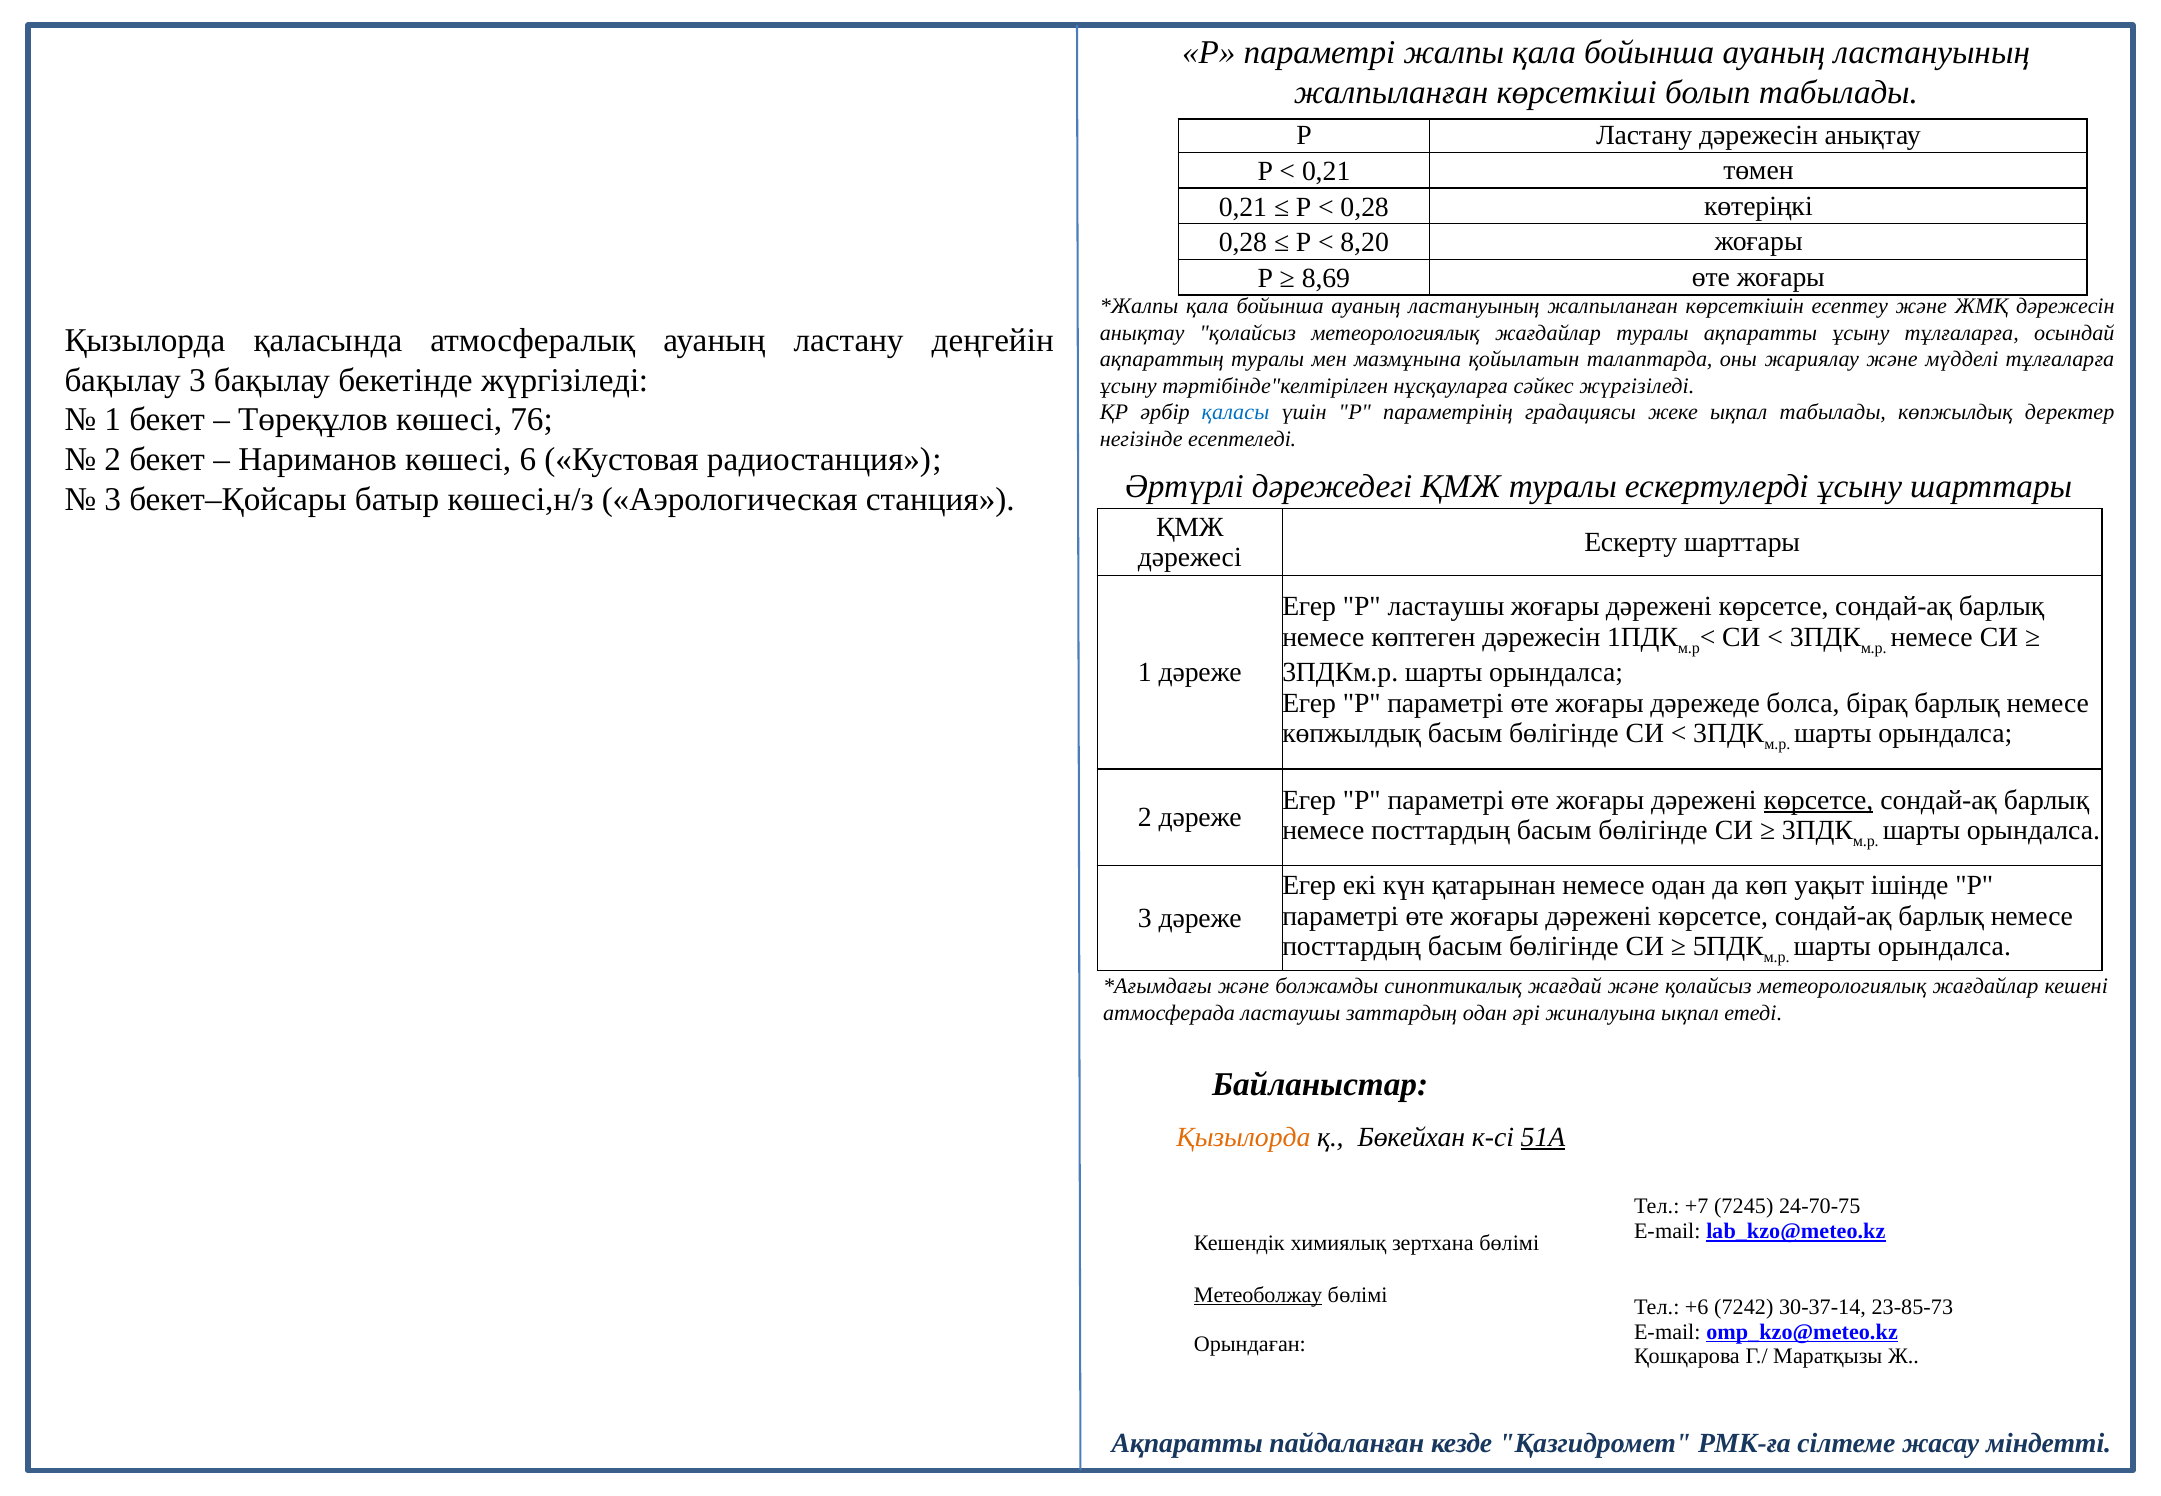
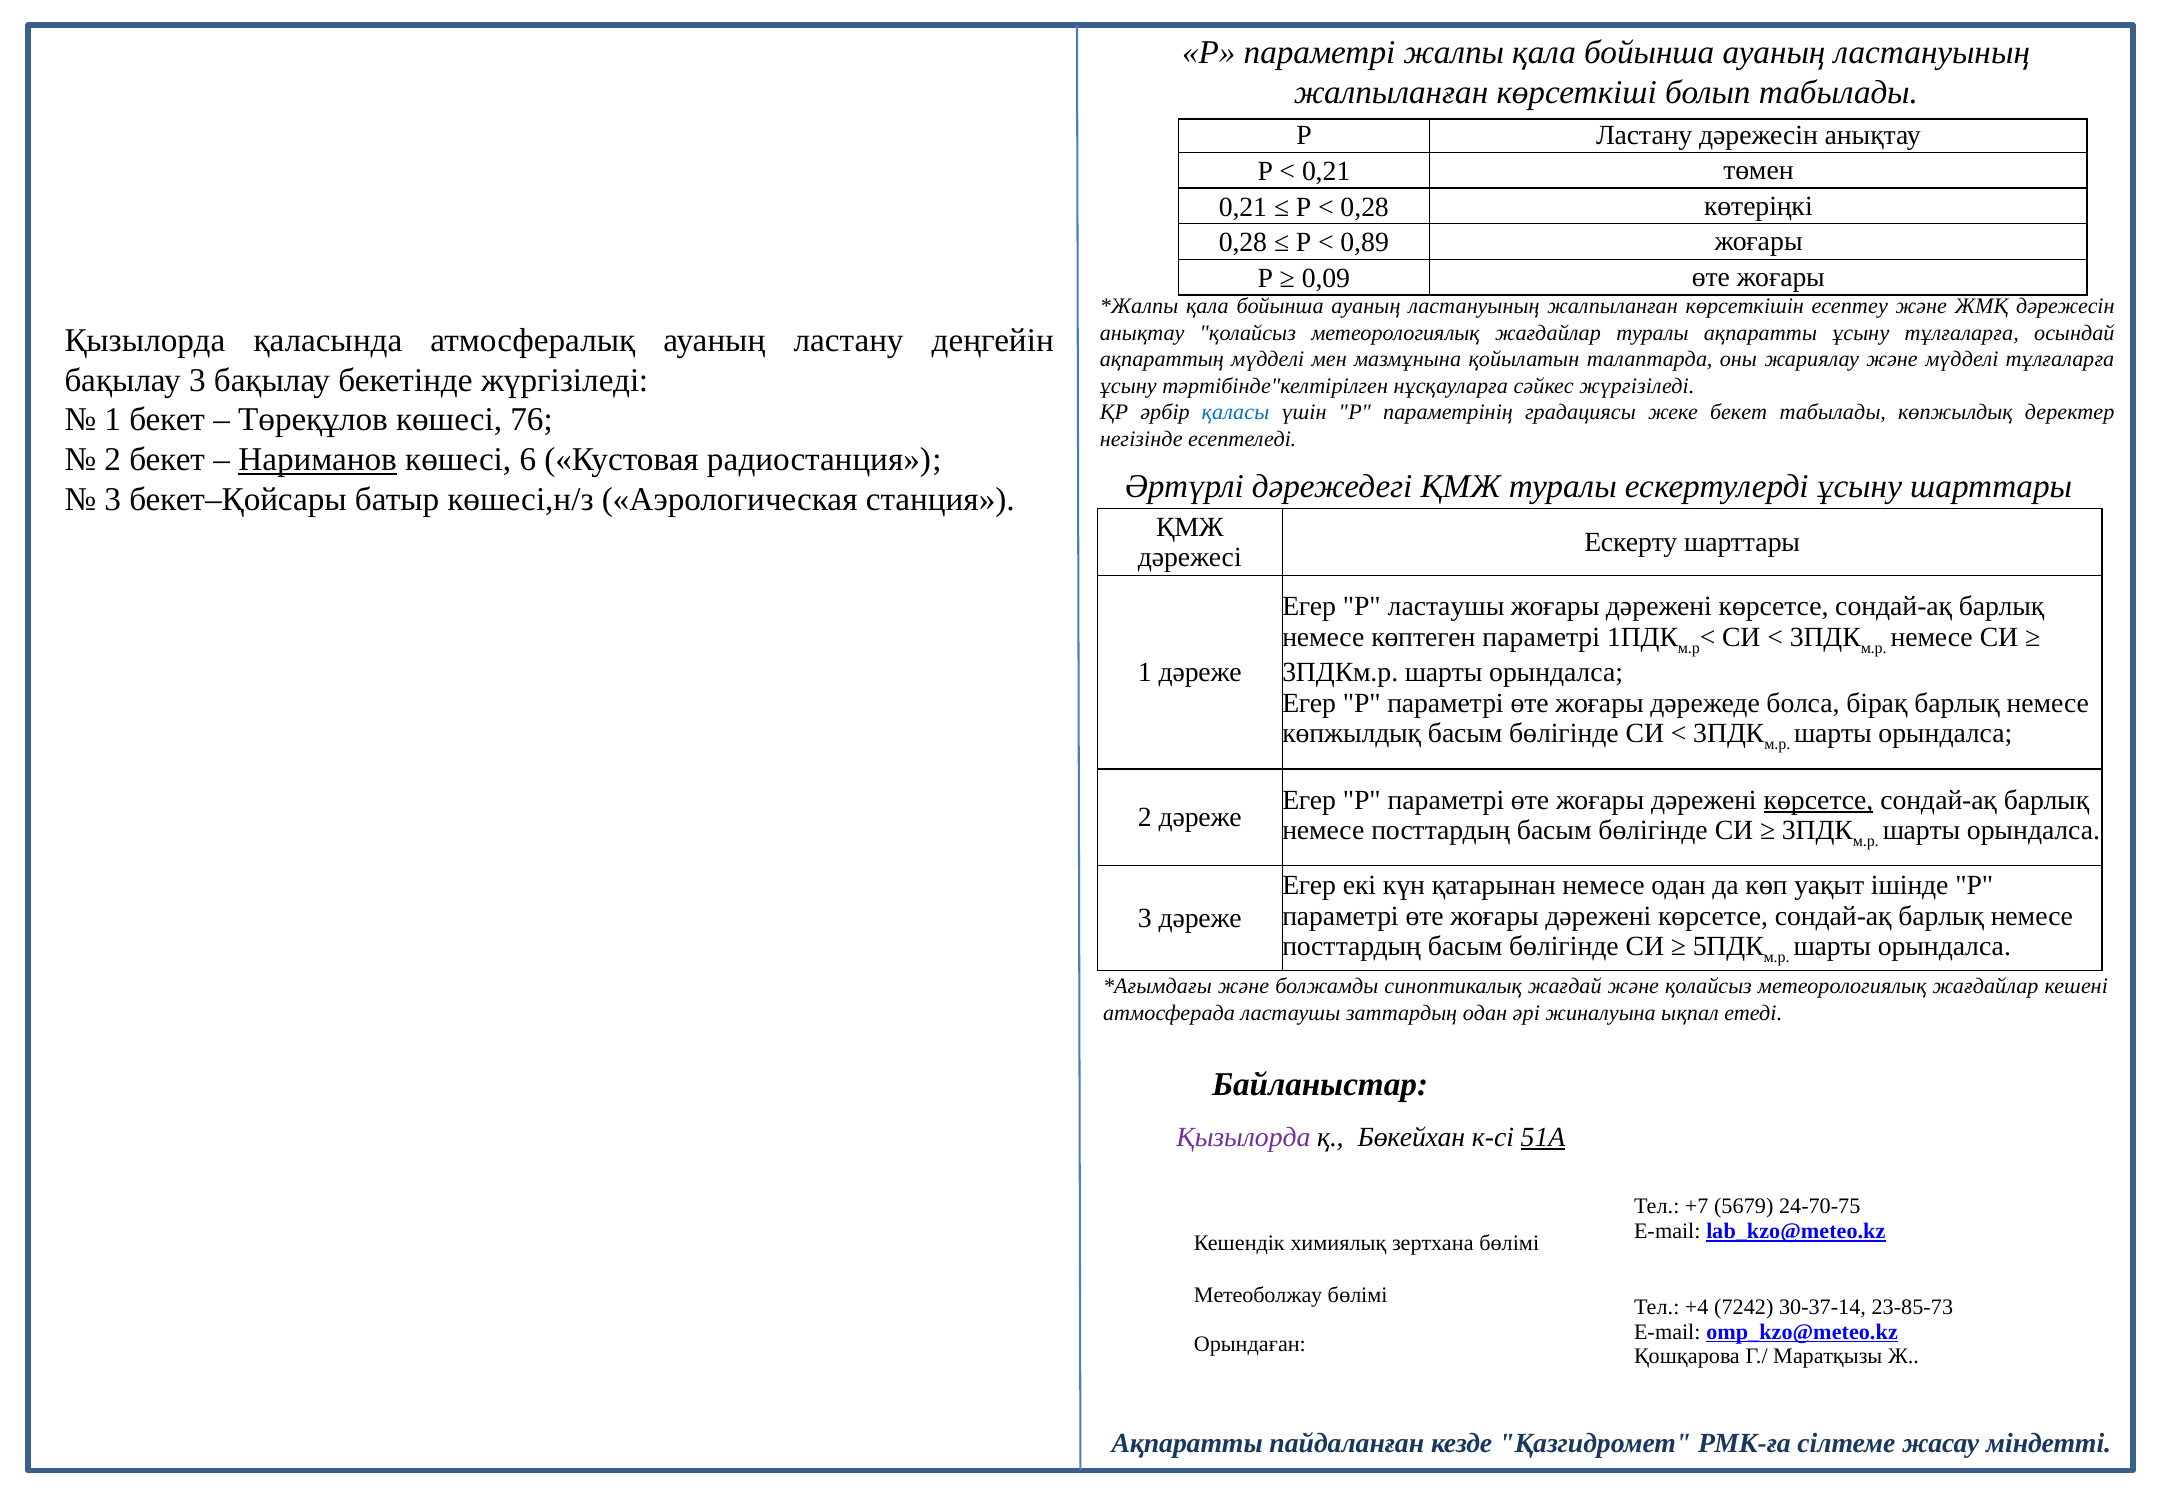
8,20: 8,20 -> 0,89 (1365, 243)
8,69: 8,69 -> 0,09 (1326, 278)
ақпараттың туралы: туралы -> мүдделі (1268, 359)
жеке ықпал: ықпал -> бекет (1739, 413)
Нариманов underline: none -> present (318, 460)
көптеген дәрежесін: дәрежесін -> параметрі (1541, 637)
Қызылорда colour: orange -> purple (1243, 1137)
7245: 7245 -> 5679 (1744, 1207)
Метеоболжау underline: present -> none (1258, 1295)
+6: +6 -> +4 (1697, 1307)
